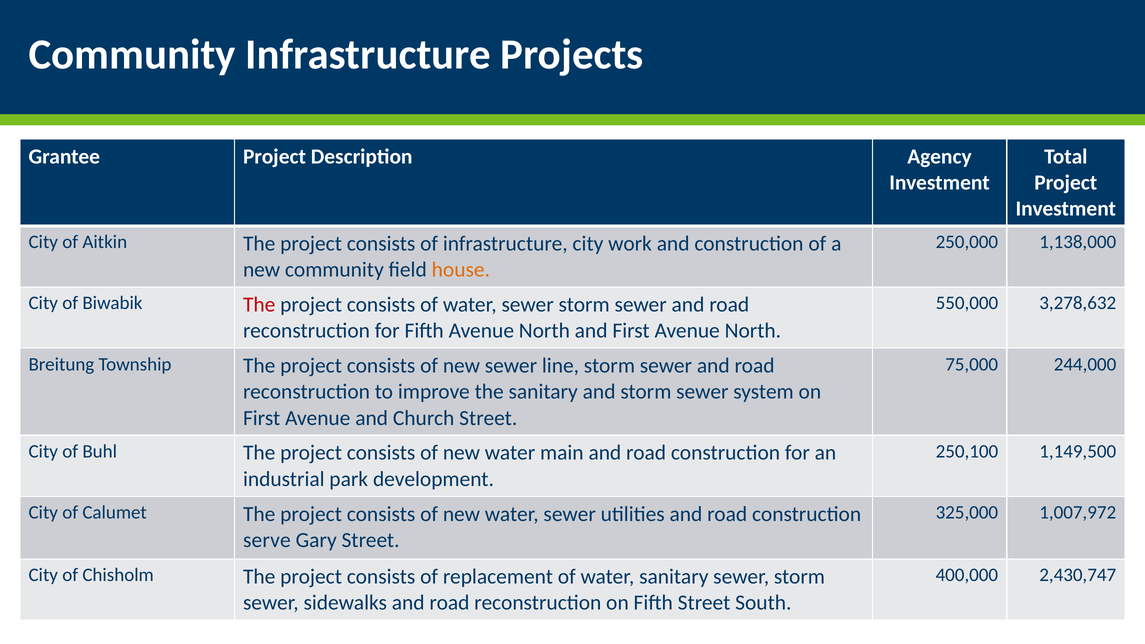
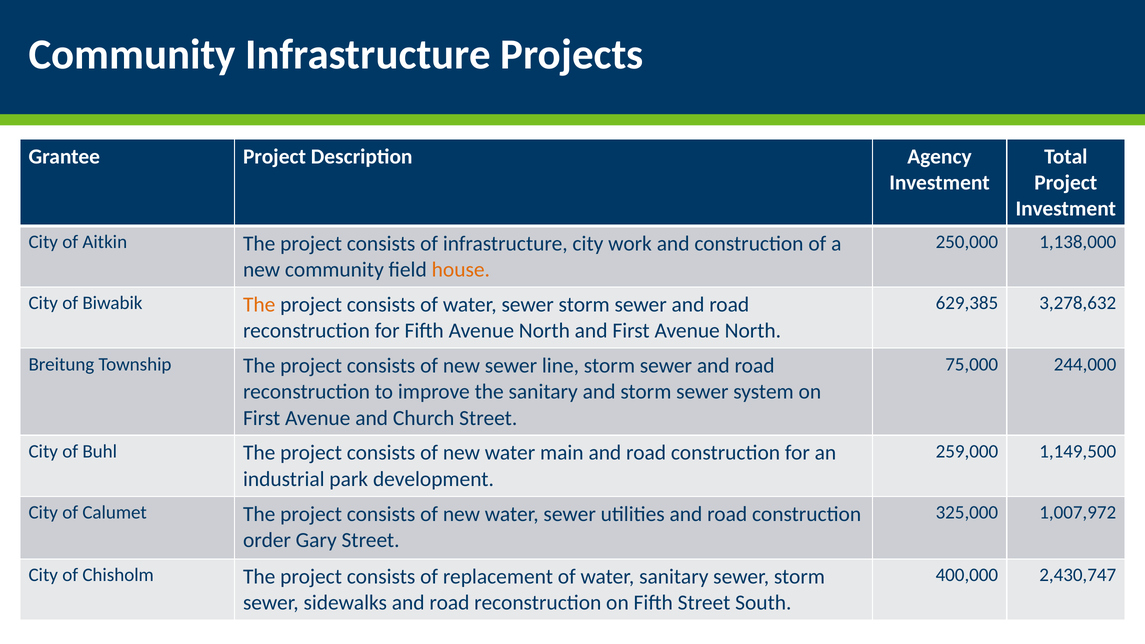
The colour: red -> orange (259, 305)
550,000: 550,000 -> 629,385 (967, 303)
250,100: 250,100 -> 259,000 (967, 451)
serve: serve -> order (267, 540)
